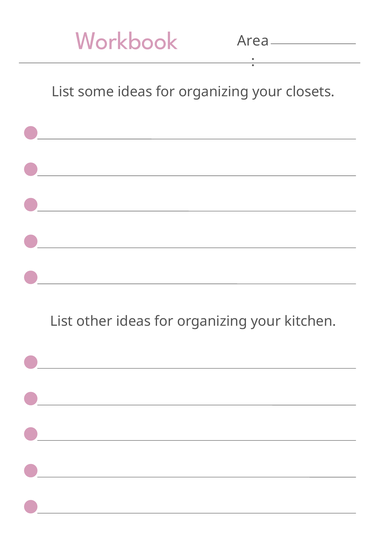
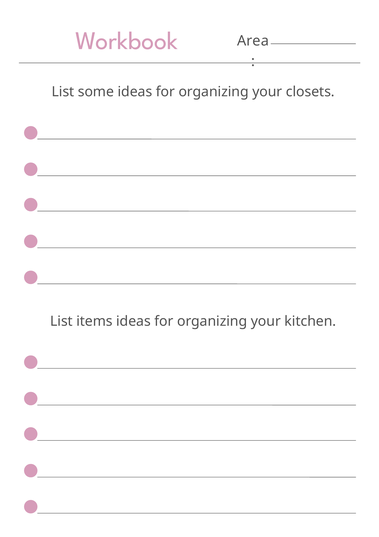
other: other -> items (94, 321)
